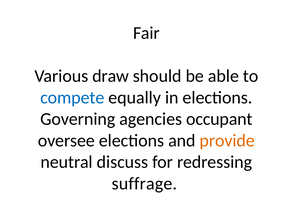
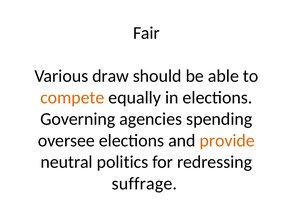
compete colour: blue -> orange (72, 97)
occupant: occupant -> spending (219, 119)
discuss: discuss -> politics (122, 162)
